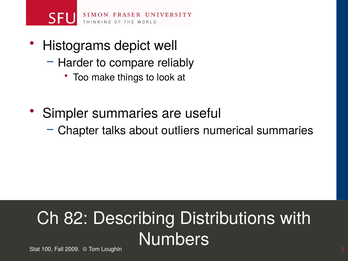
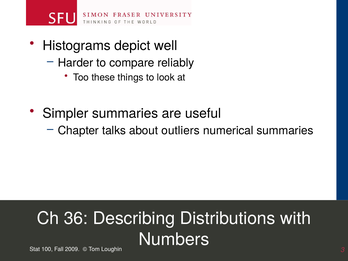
make: make -> these (103, 77)
82: 82 -> 36 (76, 218)
